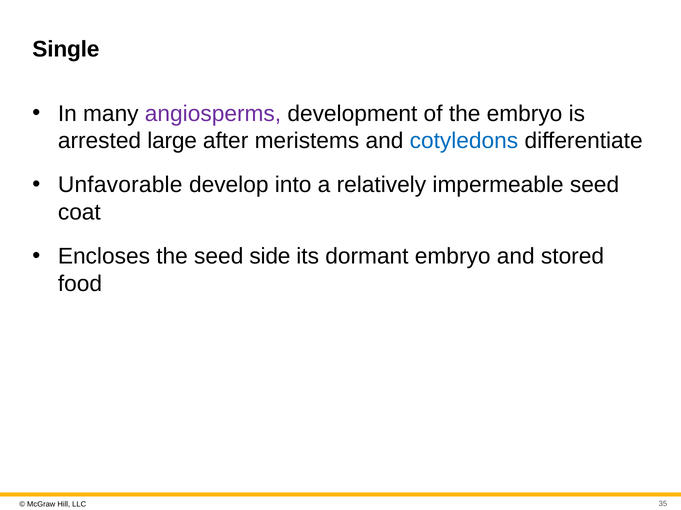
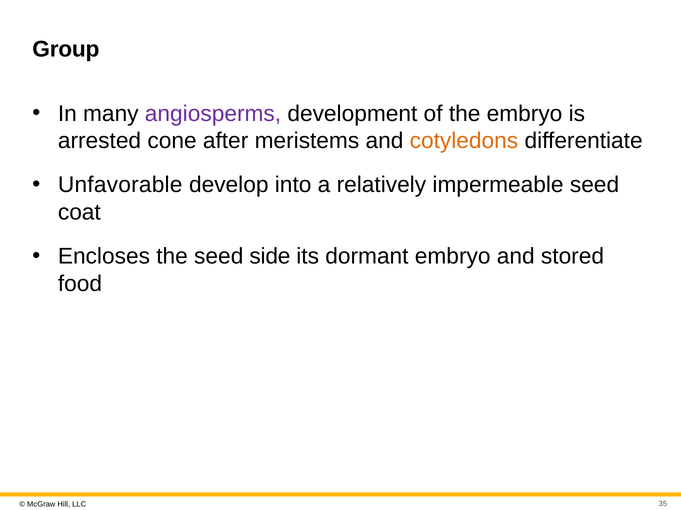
Single: Single -> Group (66, 50)
large: large -> cone (172, 141)
cotyledons colour: blue -> orange (464, 141)
